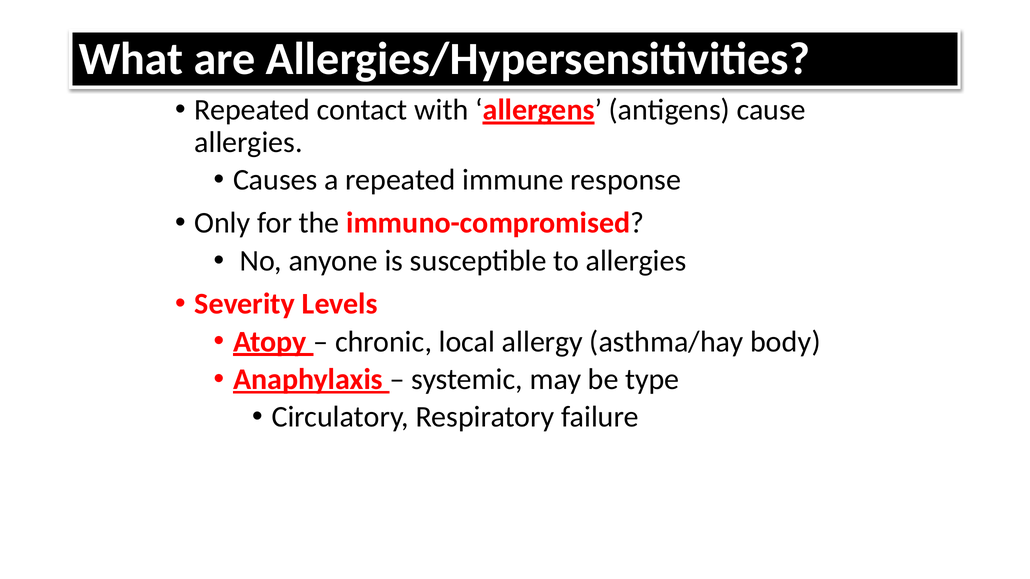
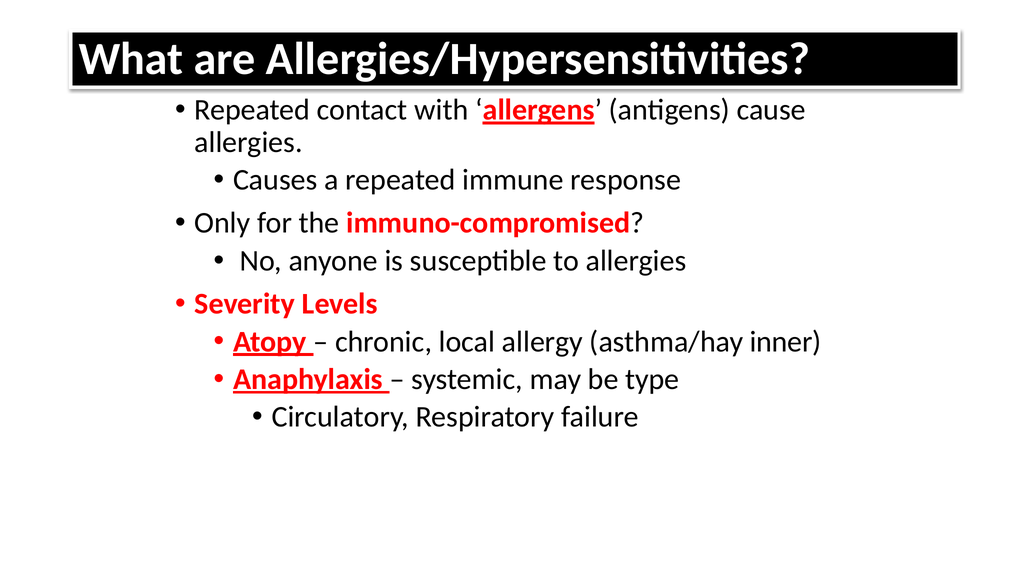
body: body -> inner (786, 342)
